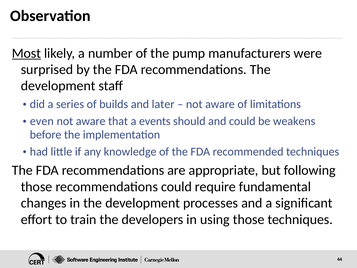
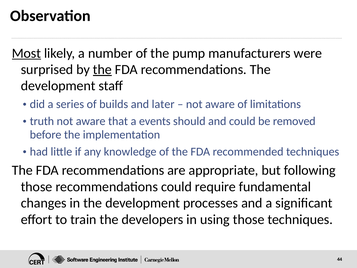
the underline: none -> present (102, 69)
even: even -> truth (42, 121)
weakens: weakens -> removed (294, 121)
